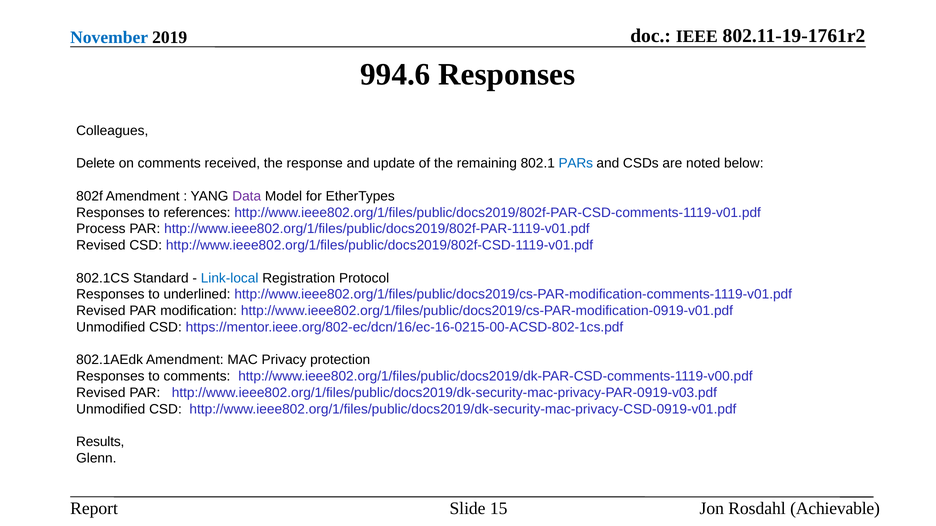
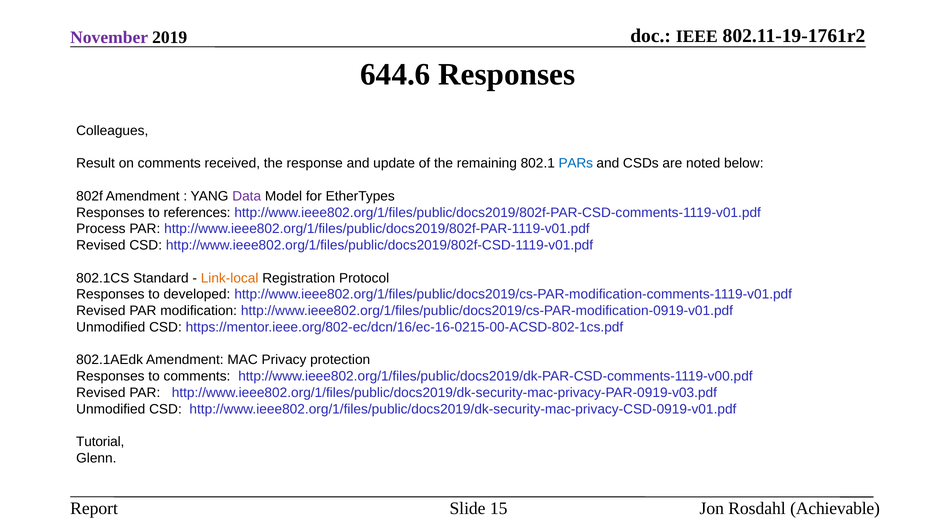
November colour: blue -> purple (109, 37)
994.6: 994.6 -> 644.6 (395, 74)
Delete: Delete -> Result (96, 164)
Link-local colour: blue -> orange (230, 278)
underlined: underlined -> developed (197, 295)
Results: Results -> Tutorial (100, 442)
